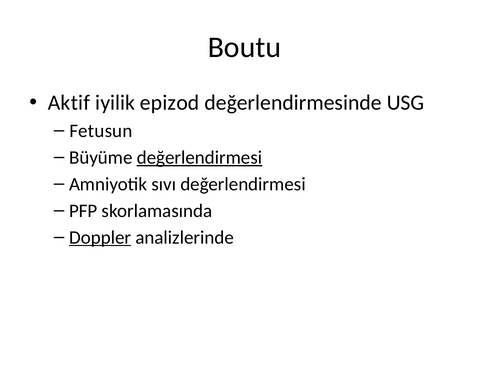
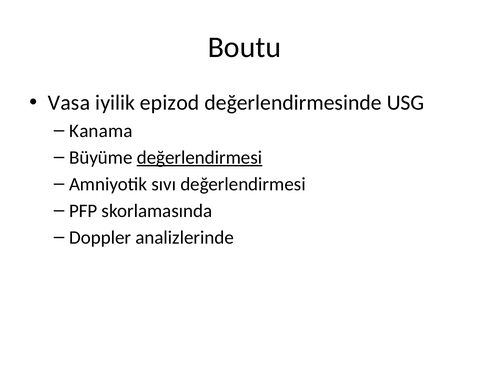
Aktif: Aktif -> Vasa (69, 103)
Fetusun: Fetusun -> Kanama (101, 131)
Doppler underline: present -> none (100, 237)
